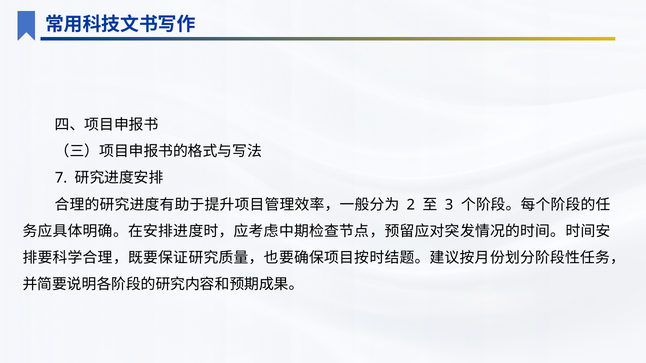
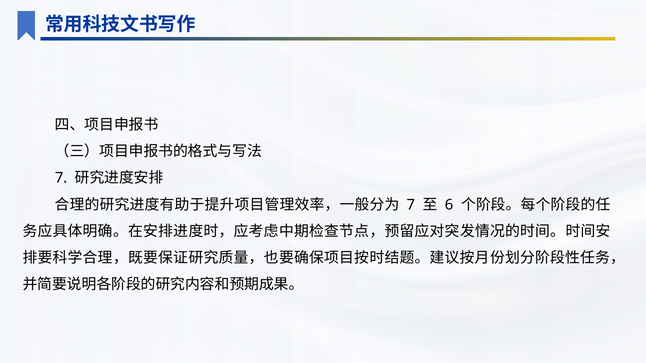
2: 2 -> 7 (411, 205)
3: 3 -> 6 (449, 205)
